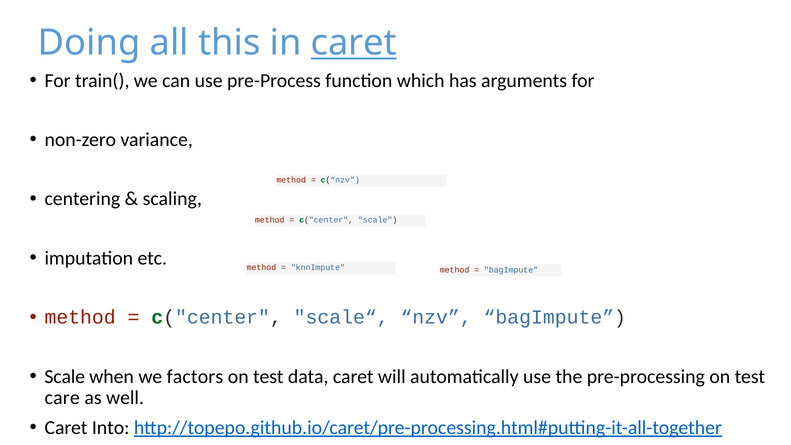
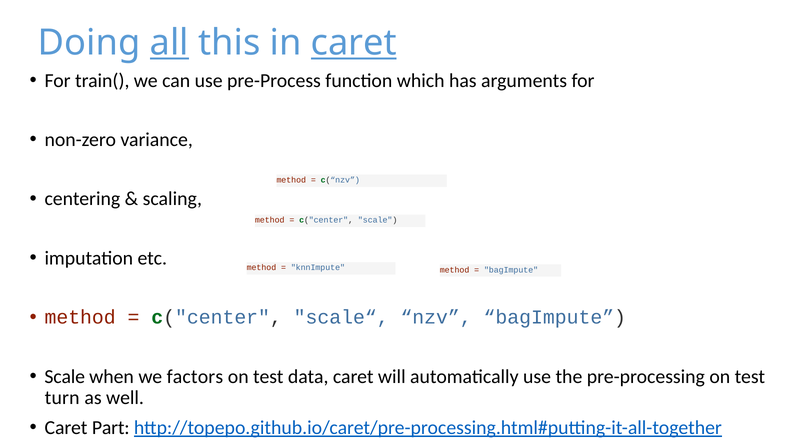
all underline: none -> present (169, 43)
care: care -> turn (62, 398)
Into: Into -> Part (111, 428)
